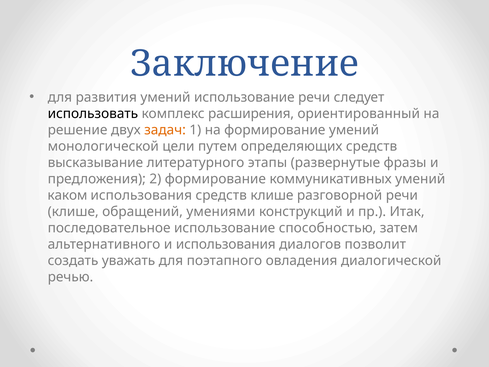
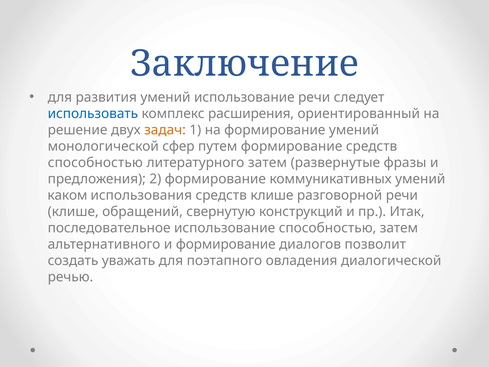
использовать colour: black -> blue (93, 113)
цели: цели -> сфер (178, 146)
путем определяющих: определяющих -> формирование (292, 146)
высказывание: высказывание -> способностью (95, 162)
литературного этапы: этапы -> затем (267, 162)
умениями: умениями -> свернутую (221, 211)
и использования: использования -> формирование (226, 244)
